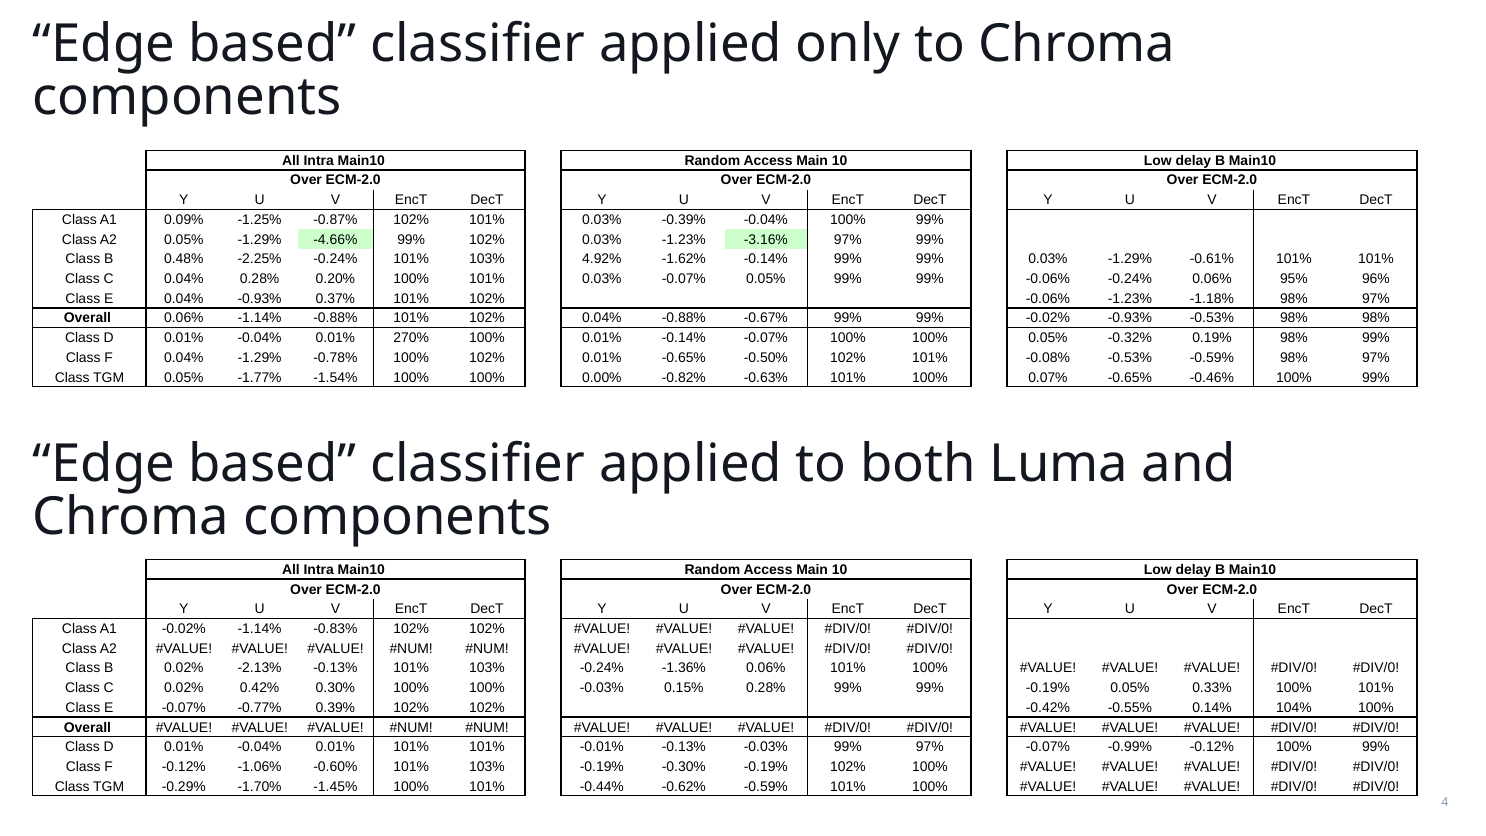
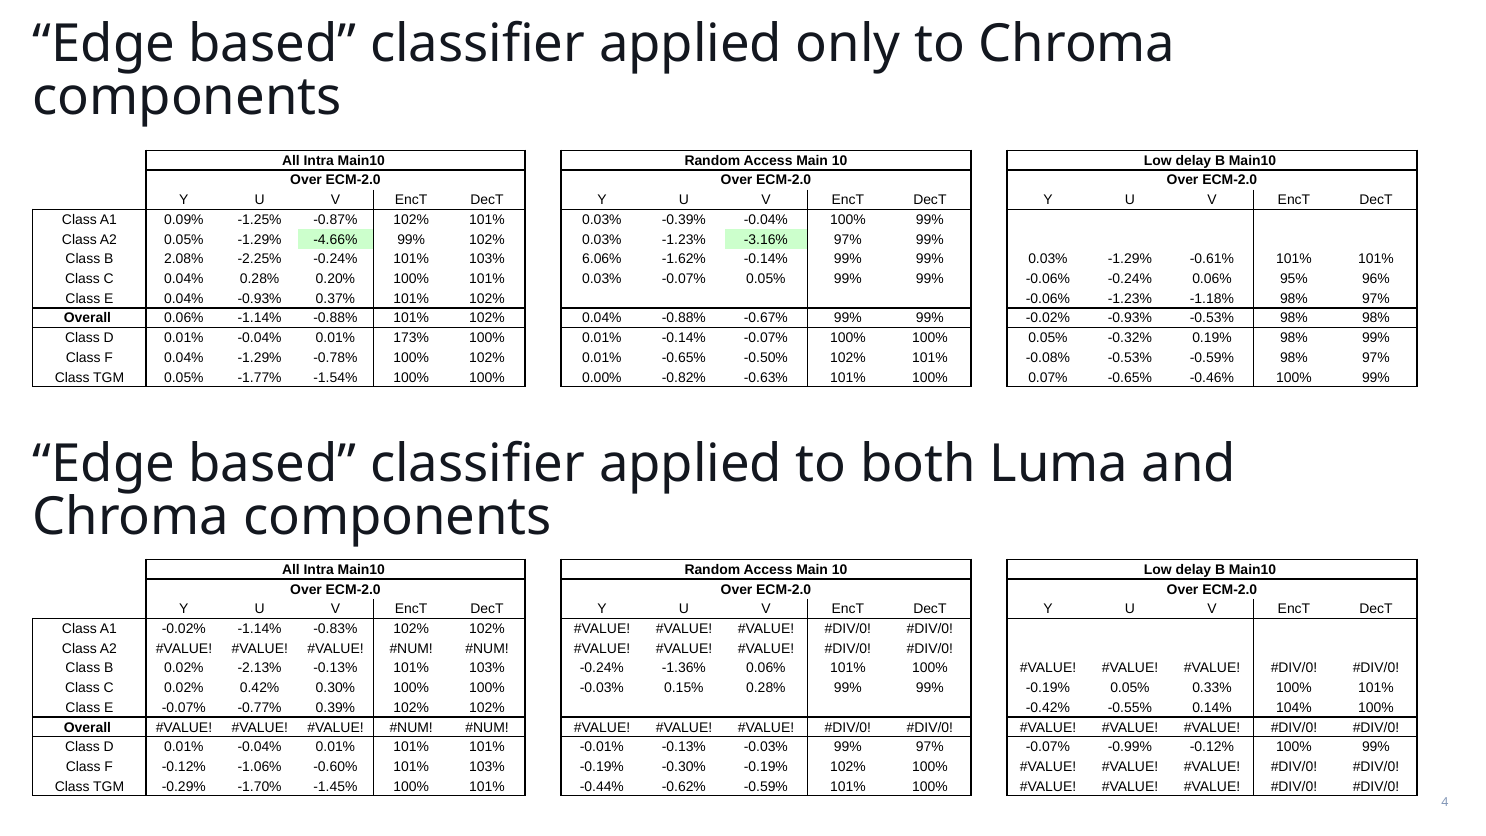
0.48%: 0.48% -> 2.08% (184, 259)
4.92%: 4.92% -> 6.06% (602, 259)
270%: 270% -> 173% (411, 338)
